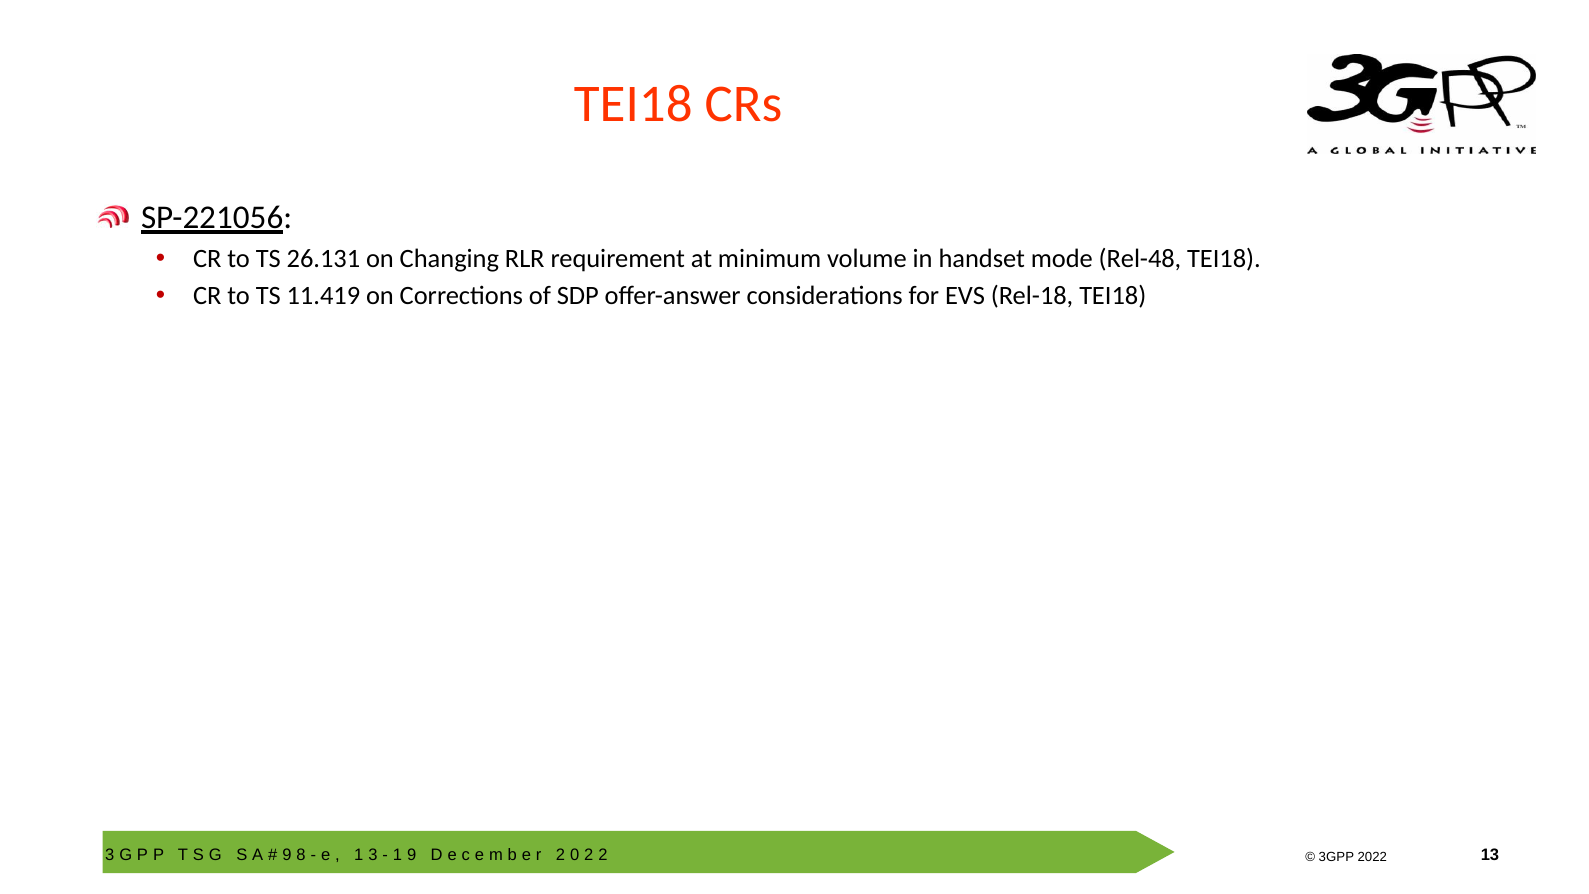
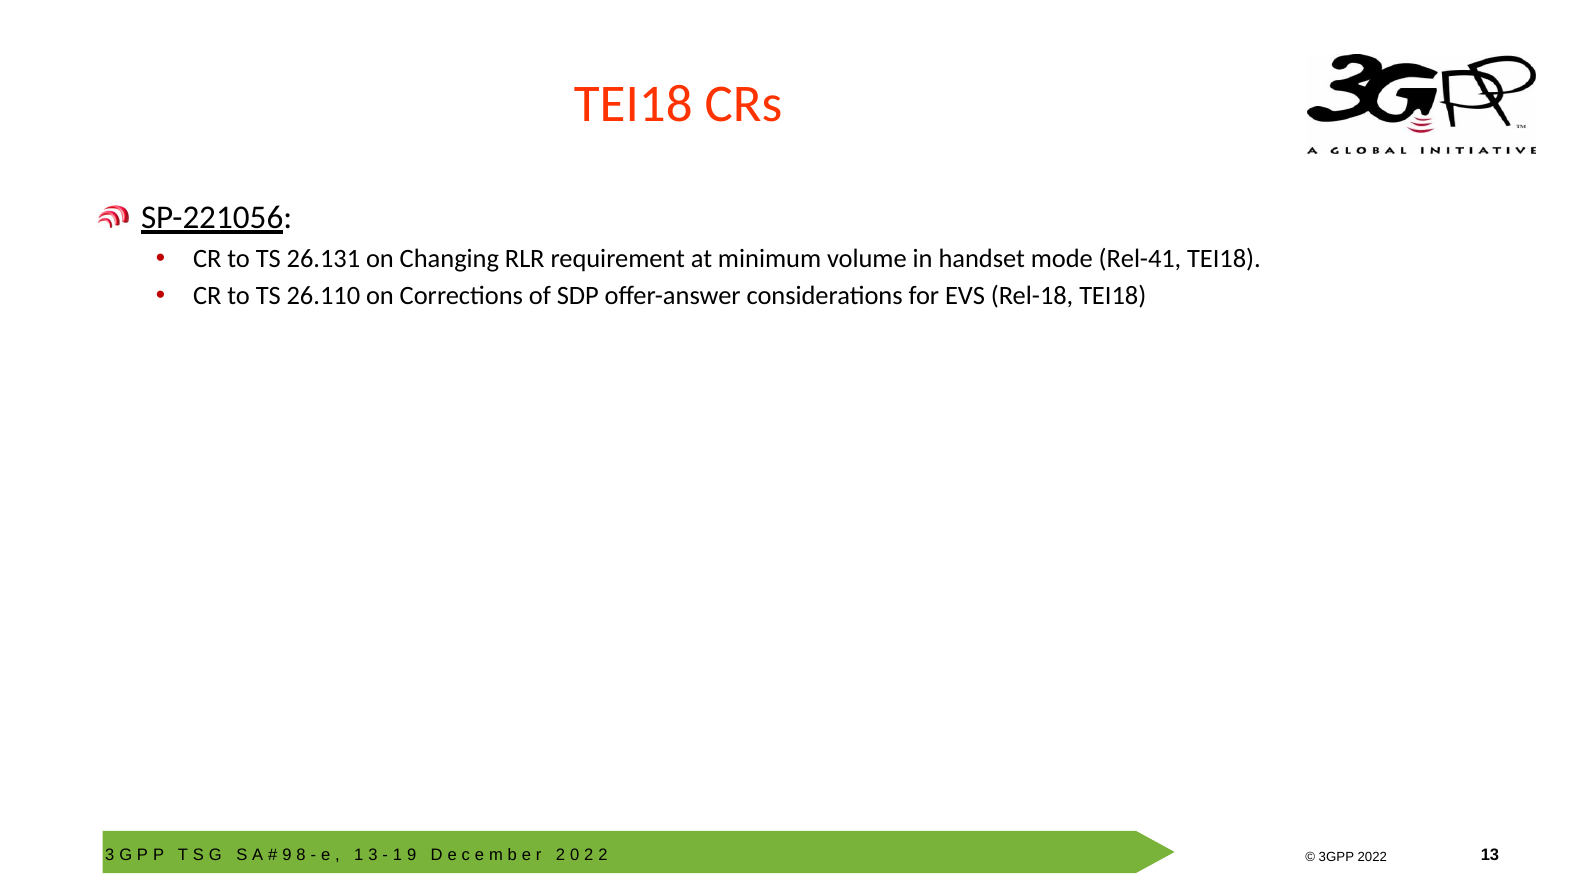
Rel-48: Rel-48 -> Rel-41 (1140, 259)
11.419: 11.419 -> 26.110 (323, 296)
